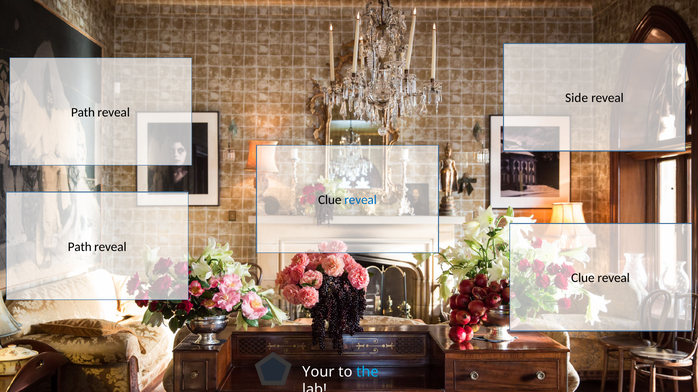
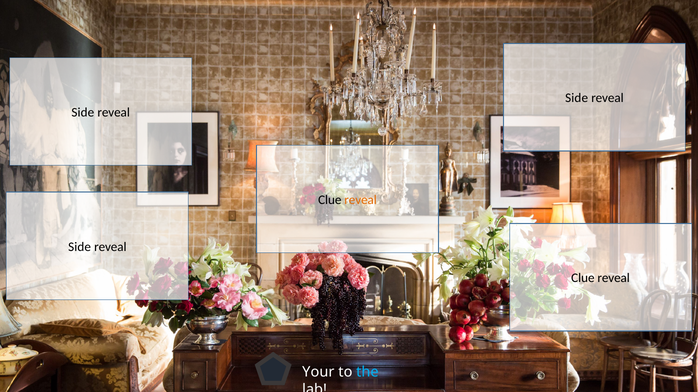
Path: Path -> Side (83, 113)
reveal colour: blue -> orange (361, 200)
Path: Path -> Side (80, 247)
